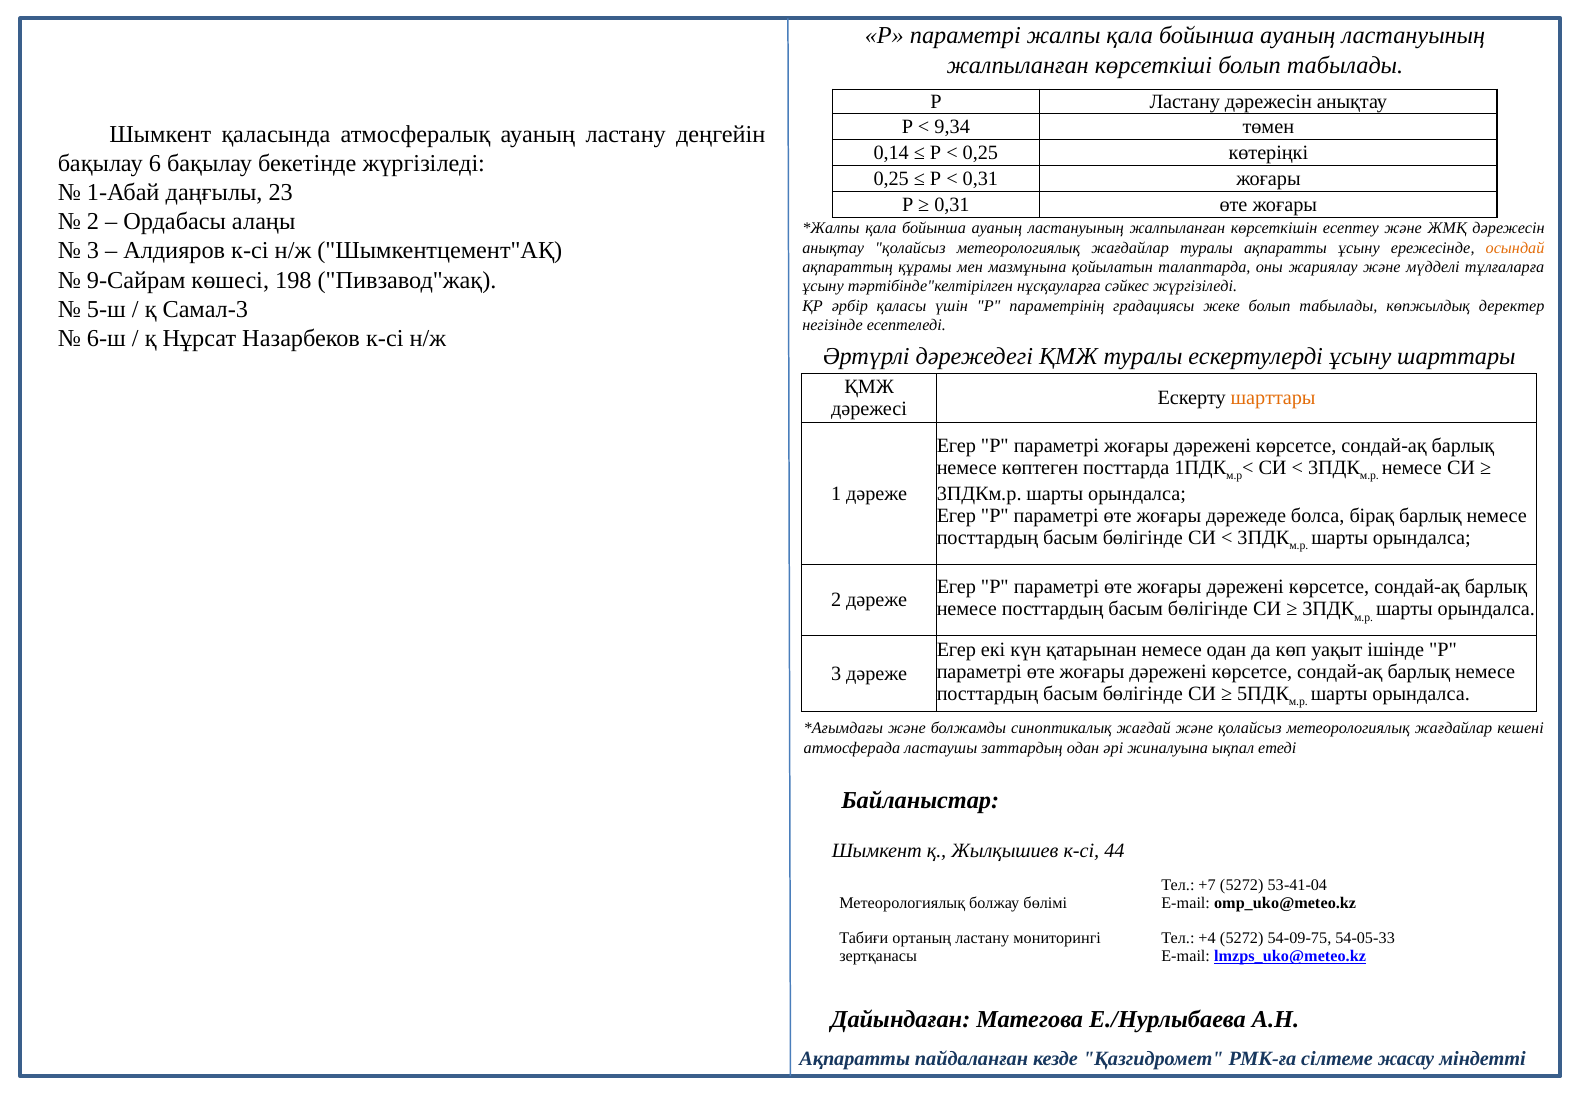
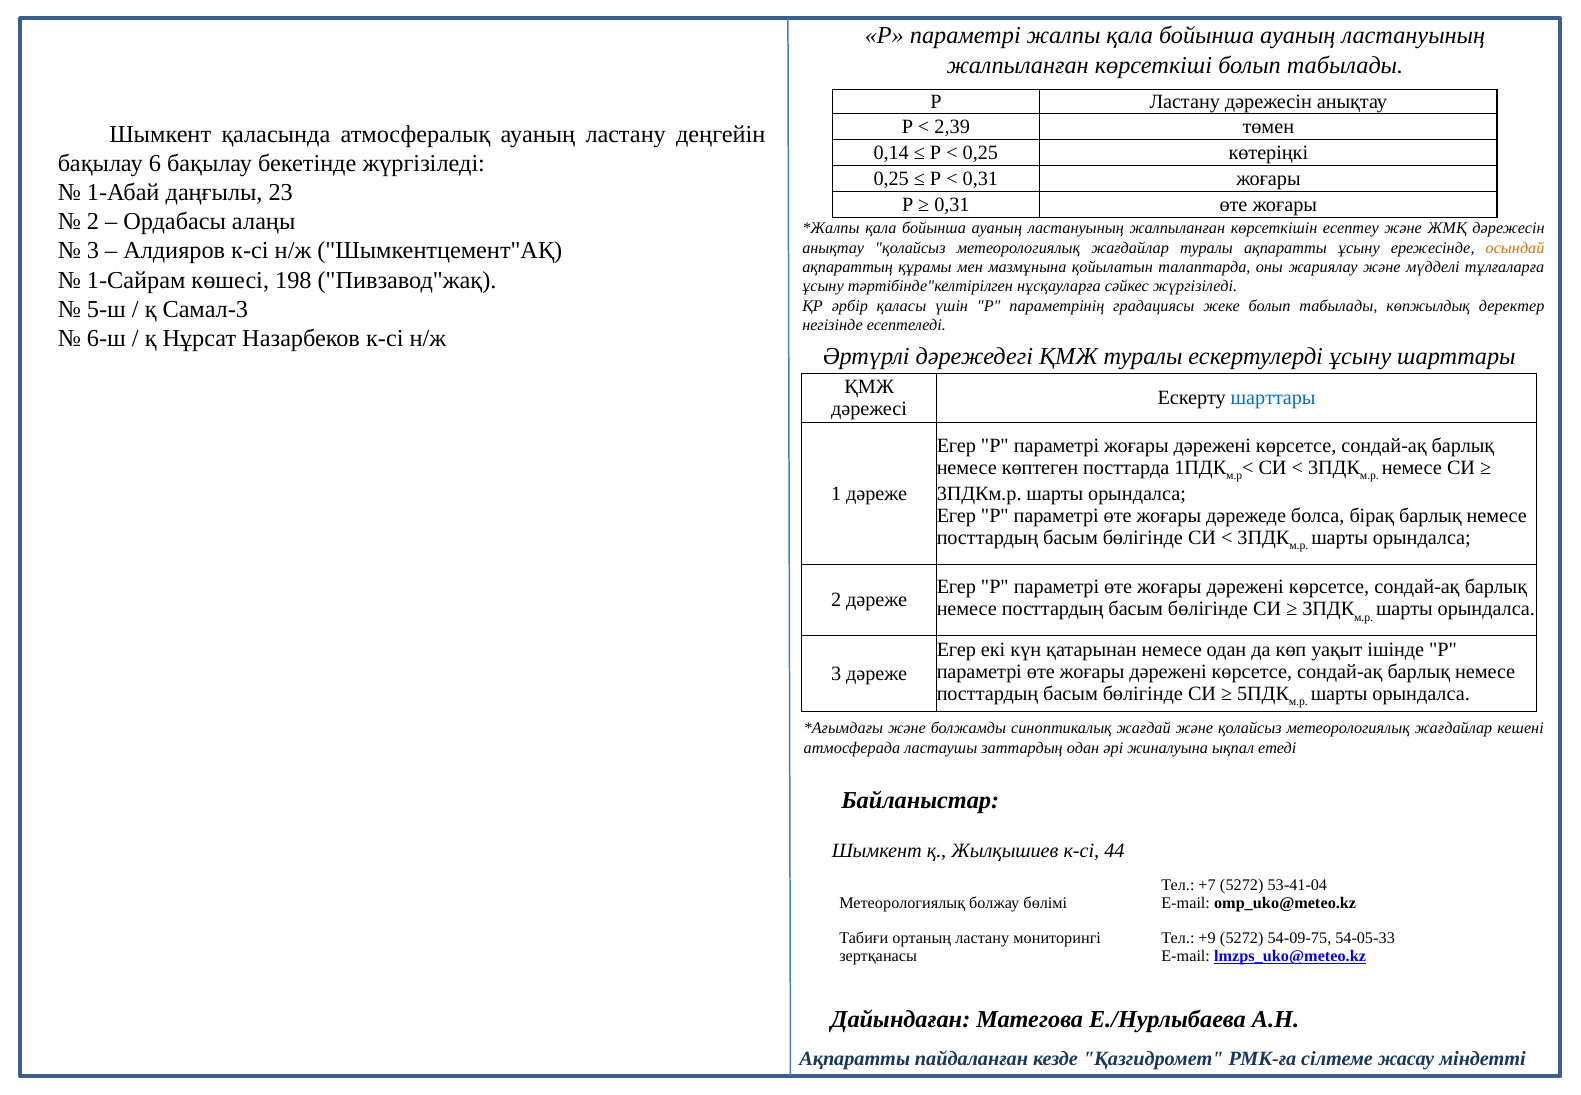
9,34: 9,34 -> 2,39 (952, 126)
9-Сайрам: 9-Сайрам -> 1-Сайрам (136, 280)
шарттары colour: orange -> blue (1273, 398)
+4: +4 -> +9 (1207, 938)
